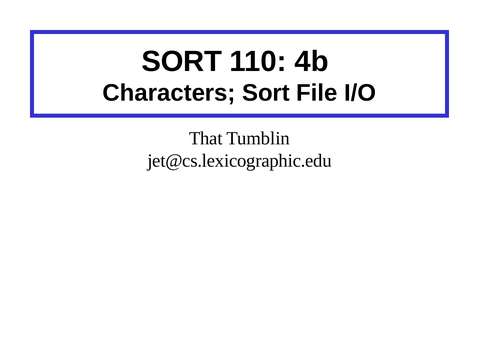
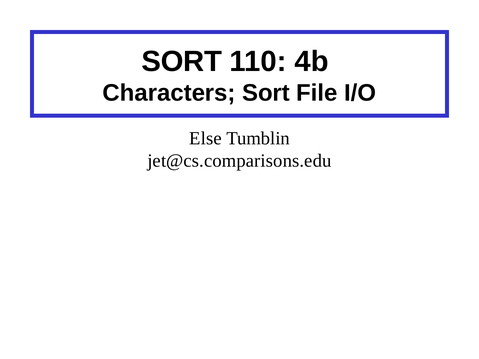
That: That -> Else (206, 139)
jet@cs.lexicographic.edu: jet@cs.lexicographic.edu -> jet@cs.comparisons.edu (239, 161)
